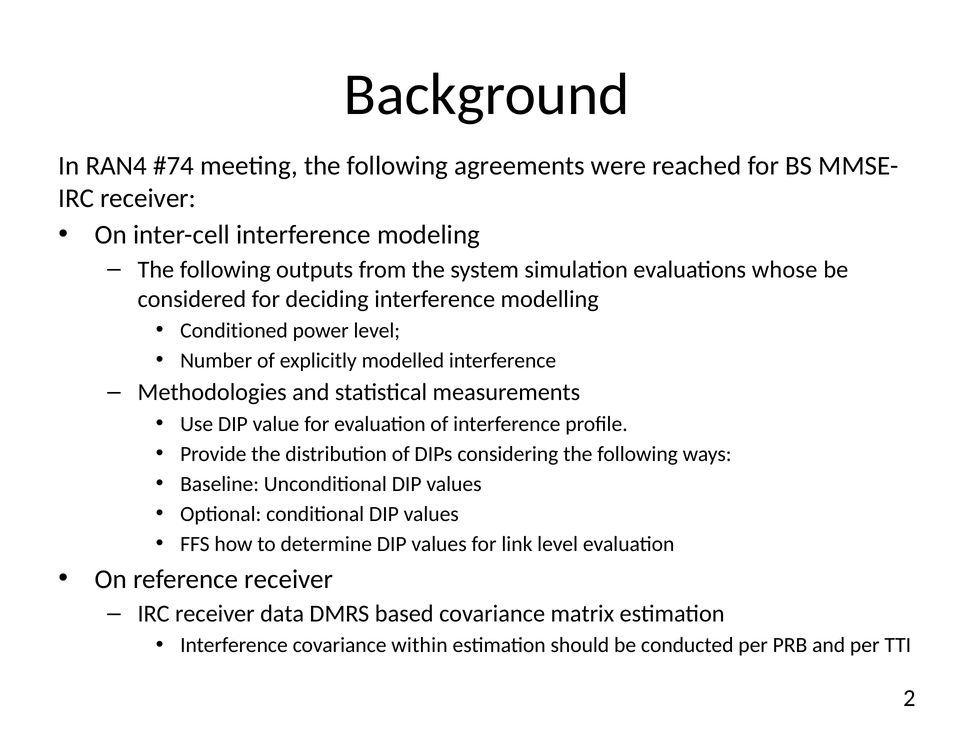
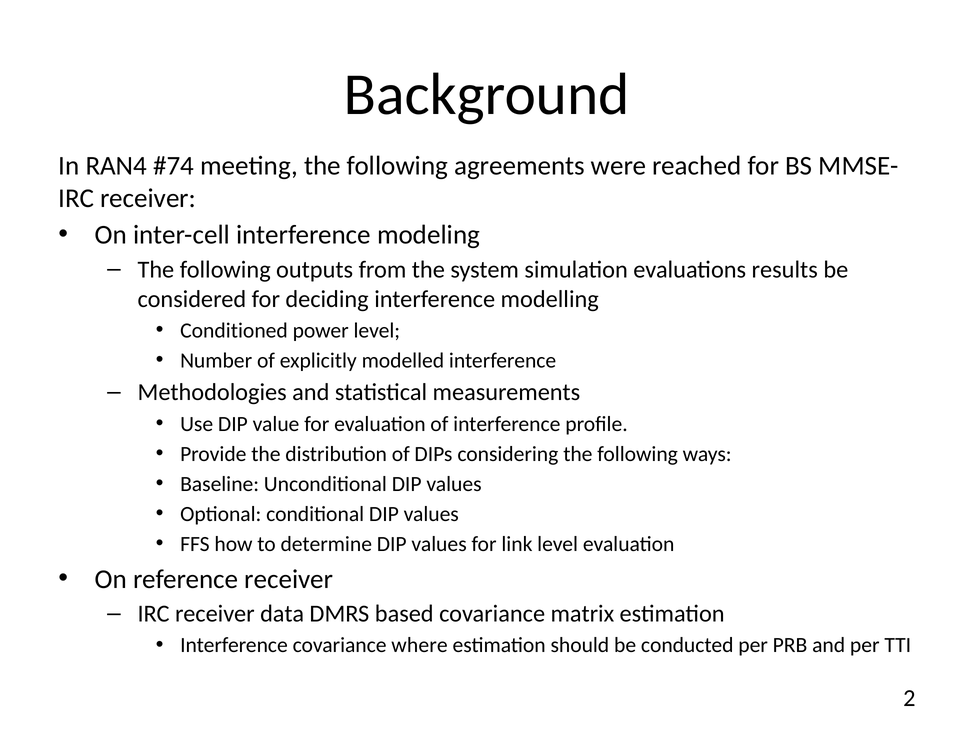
whose: whose -> results (785, 270)
within: within -> where (420, 645)
